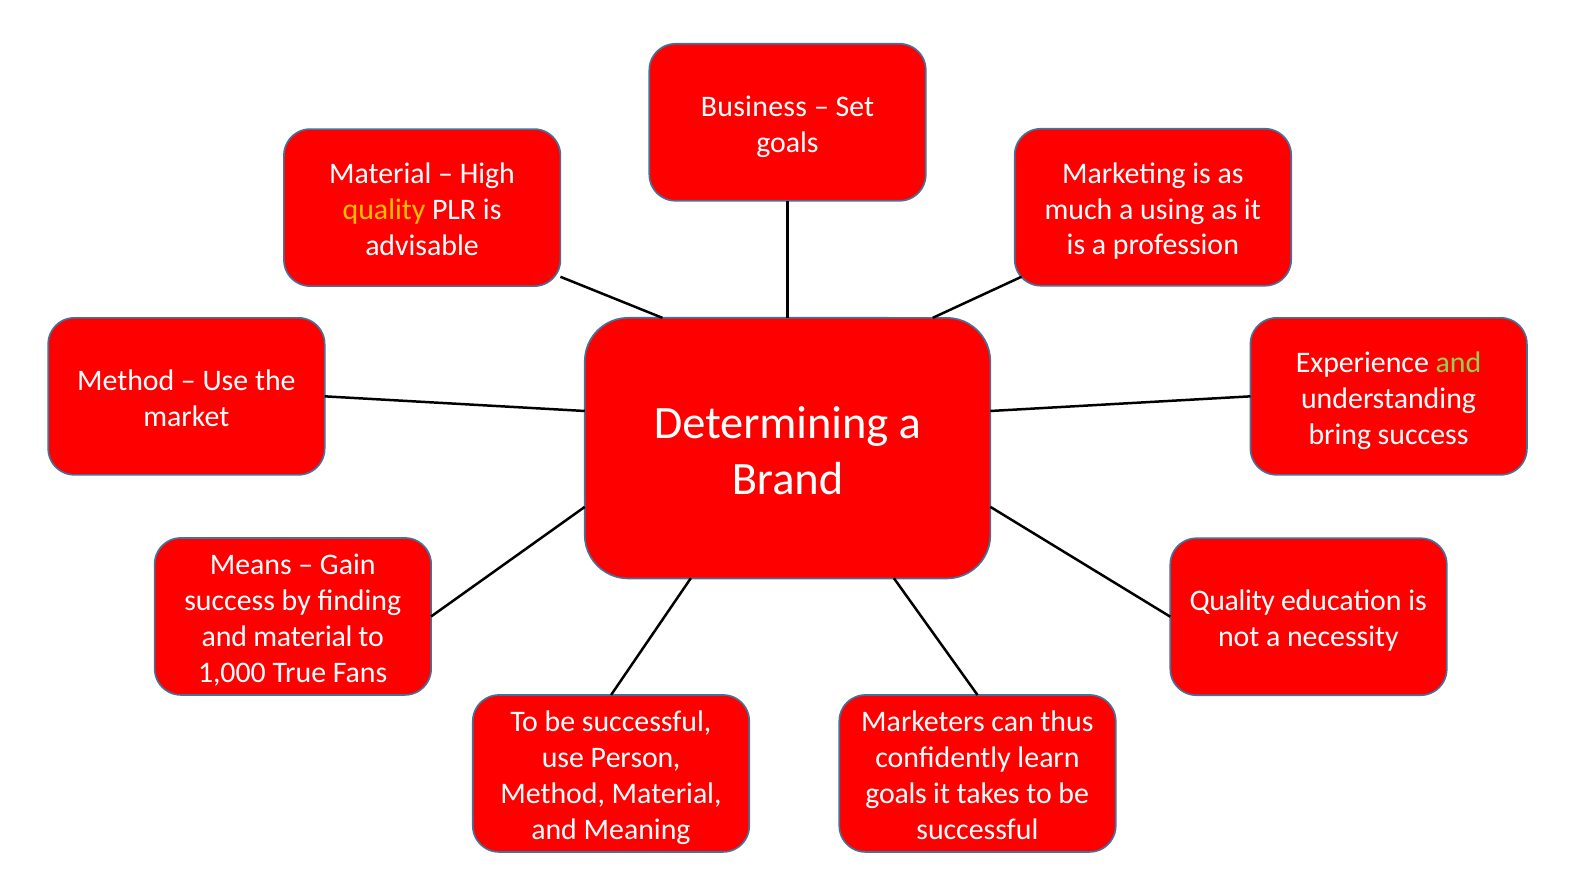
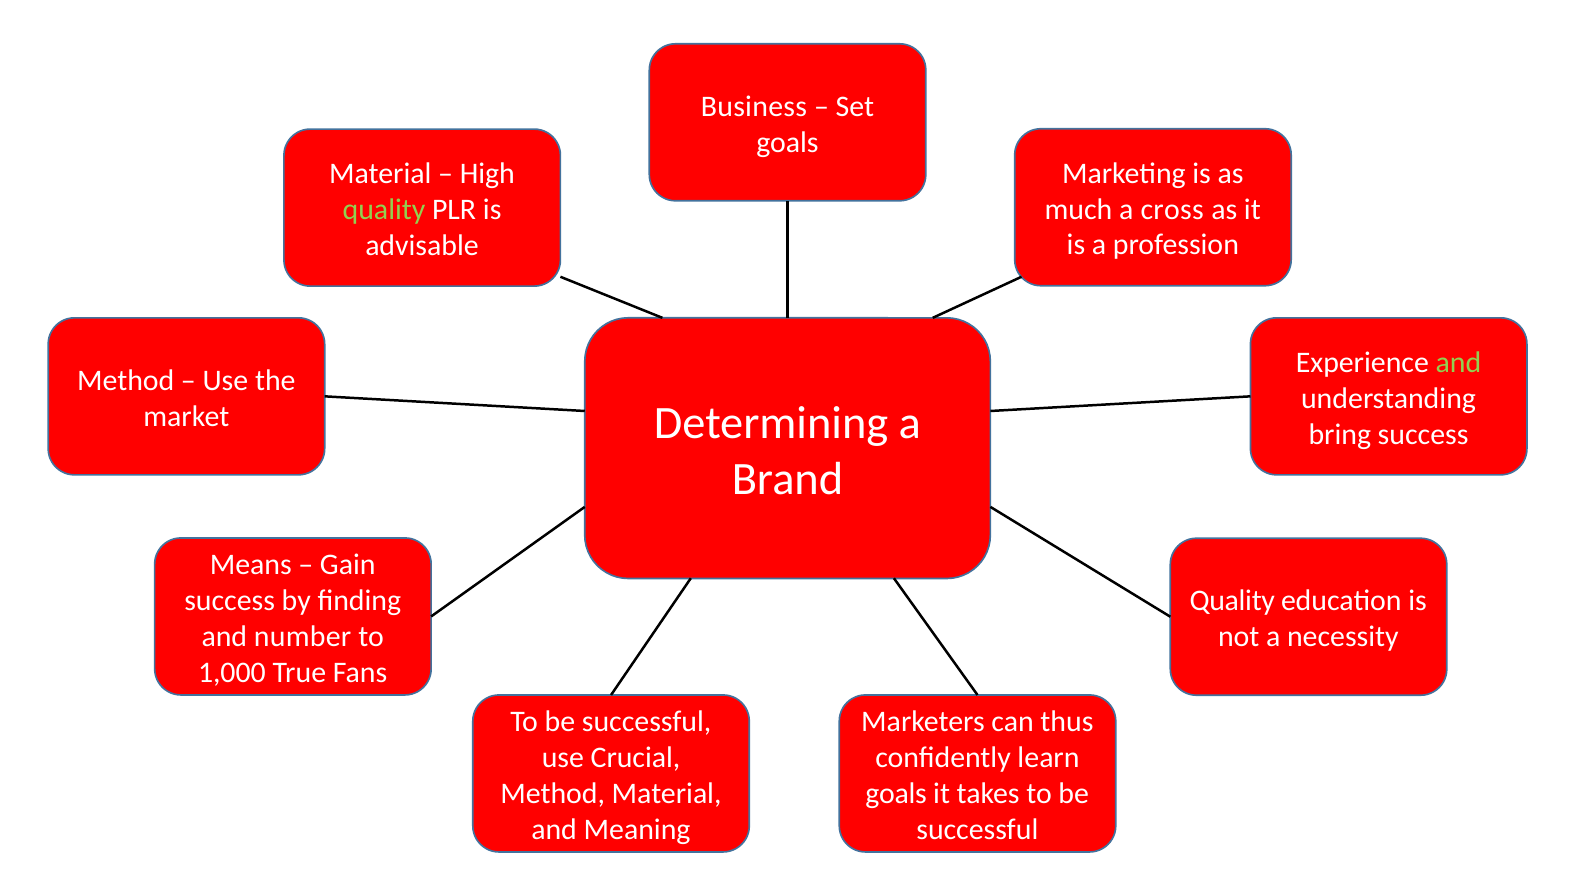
using: using -> cross (1172, 209)
quality colour: yellow -> light green (384, 210)
and material: material -> number (303, 637)
Person: Person -> Crucial (635, 758)
